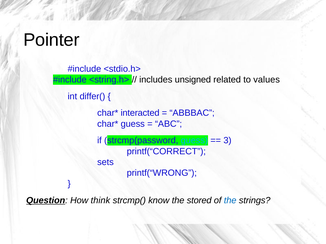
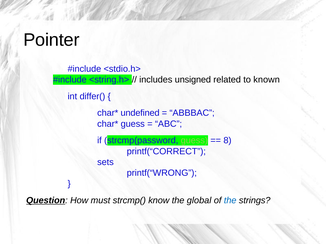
values: values -> known (267, 80)
interacted: interacted -> undefined (140, 113)
guess colour: light blue -> light green (194, 141)
3: 3 -> 8 (227, 141)
think: think -> must (101, 201)
stored: stored -> global (199, 201)
